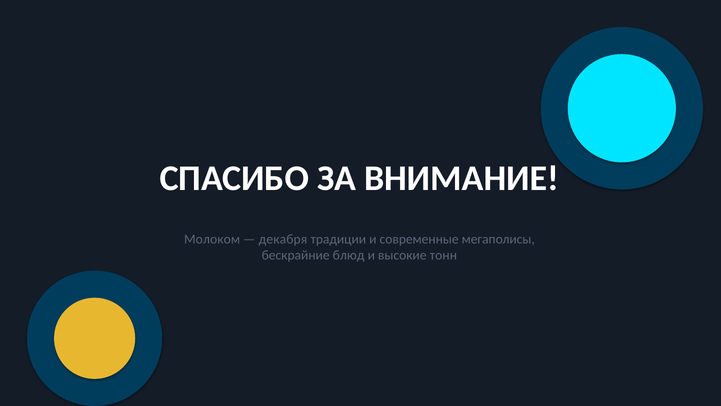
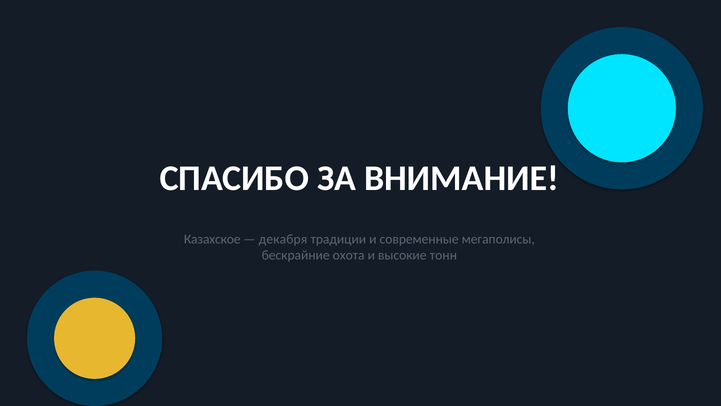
Молоком: Молоком -> Казахское (212, 239)
блюд: блюд -> охота (349, 255)
